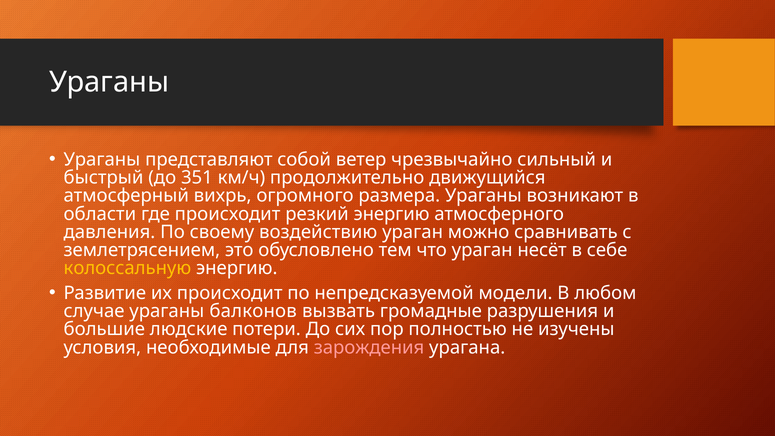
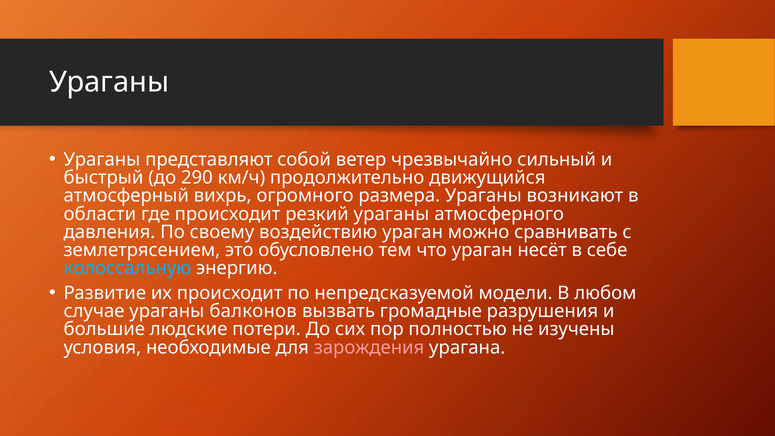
351: 351 -> 290 (197, 178)
резкий энергию: энергию -> ураганы (391, 214)
колоссальную colour: yellow -> light blue (127, 268)
